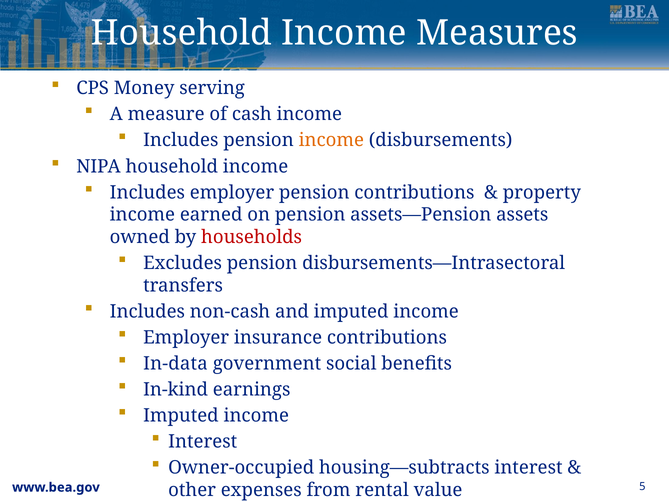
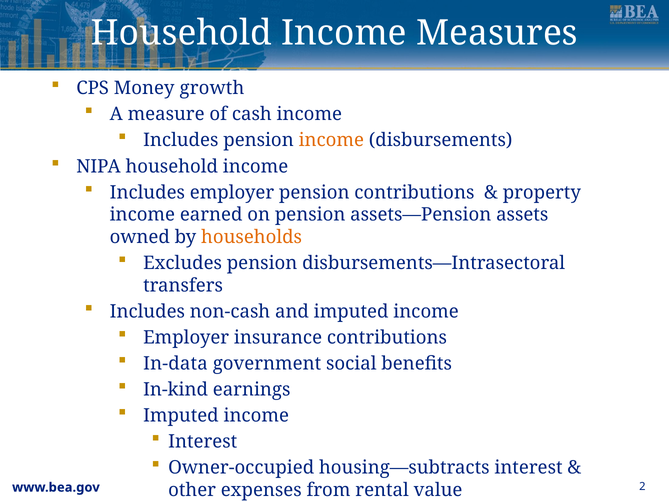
serving: serving -> growth (212, 88)
households colour: red -> orange (252, 237)
5: 5 -> 2 (642, 486)
